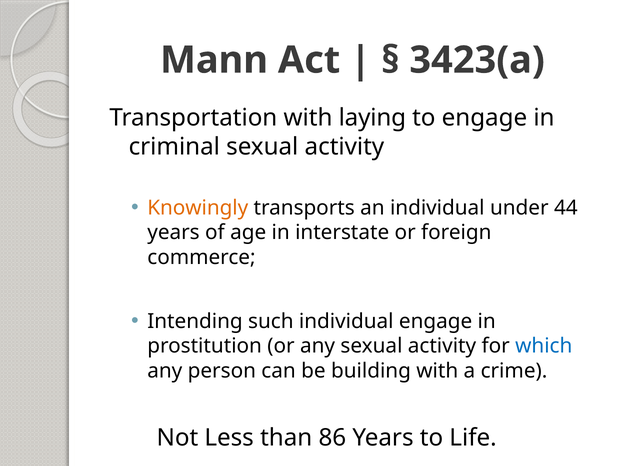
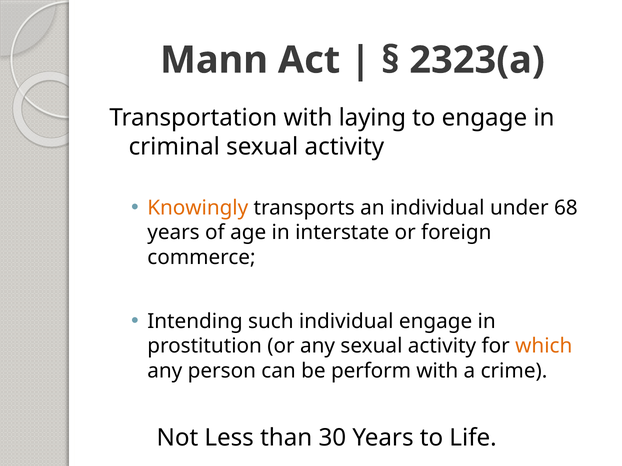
3423(a: 3423(a -> 2323(a (477, 60)
44: 44 -> 68 (566, 208)
which colour: blue -> orange (544, 346)
building: building -> perform (371, 371)
86: 86 -> 30 (332, 438)
